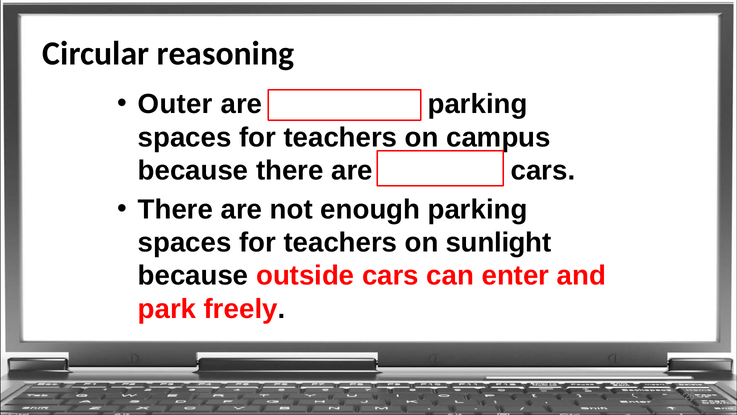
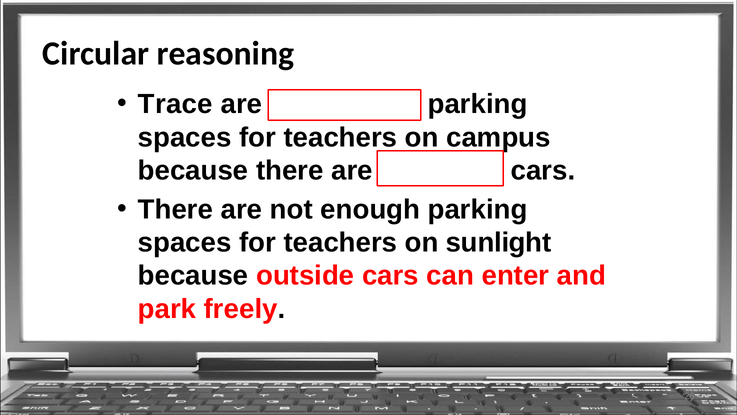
Outer: Outer -> Trace (175, 104)
